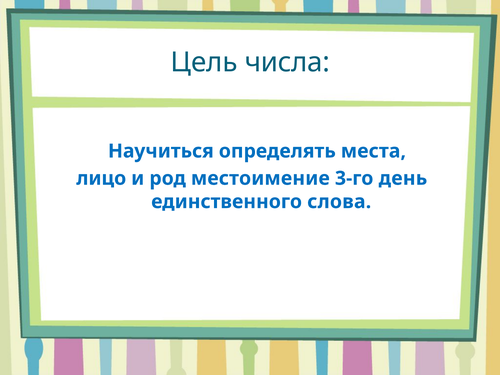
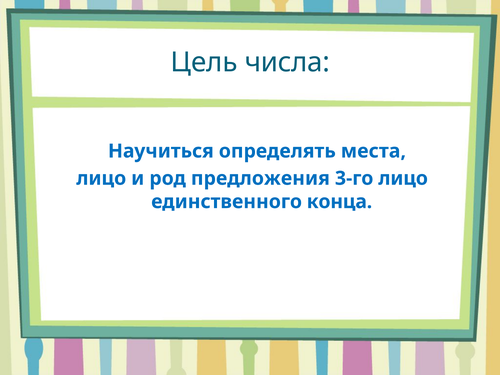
местоимение: местоимение -> предложения (260, 178)
3-го день: день -> лицо (403, 178)
слова: слова -> конца (339, 202)
